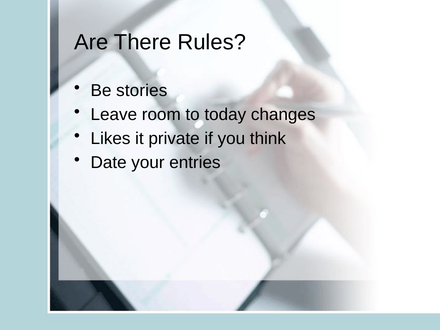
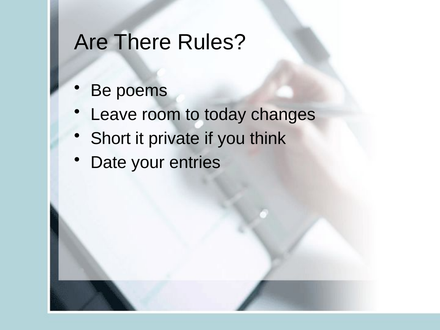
stories: stories -> poems (142, 91)
Likes: Likes -> Short (111, 139)
